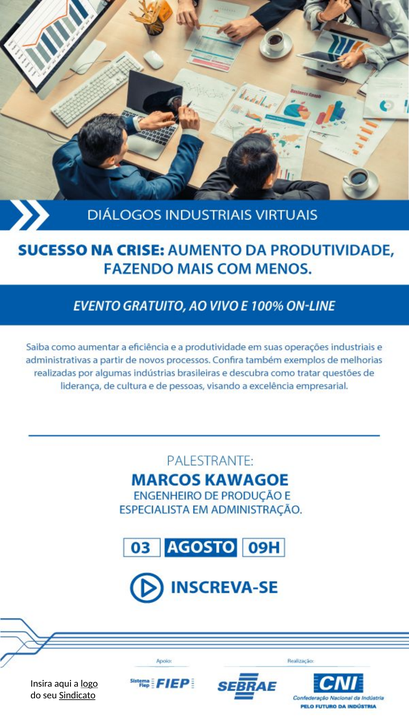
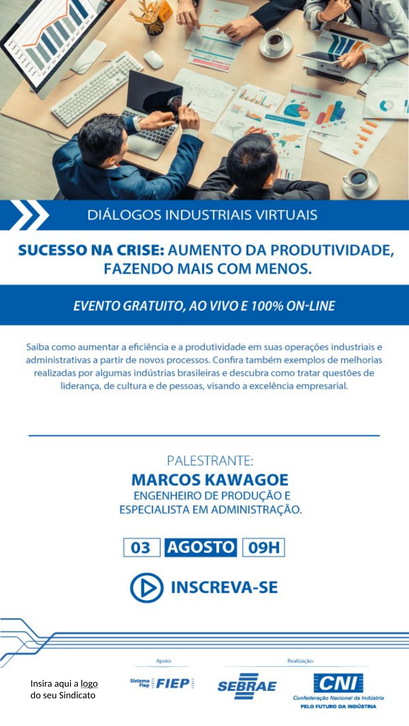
Sindicato underline: present -> none (77, 696)
